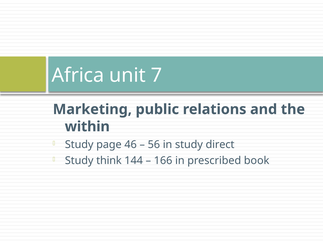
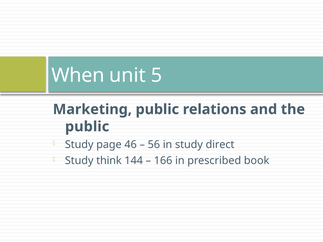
Africa: Africa -> When (78, 75)
7: 7 -> 5 (157, 75)
within: within -> public (87, 127)
